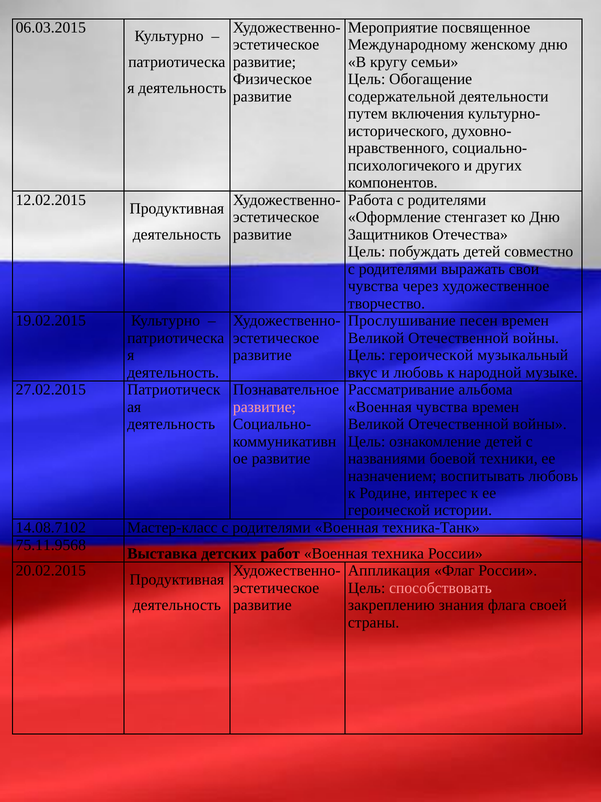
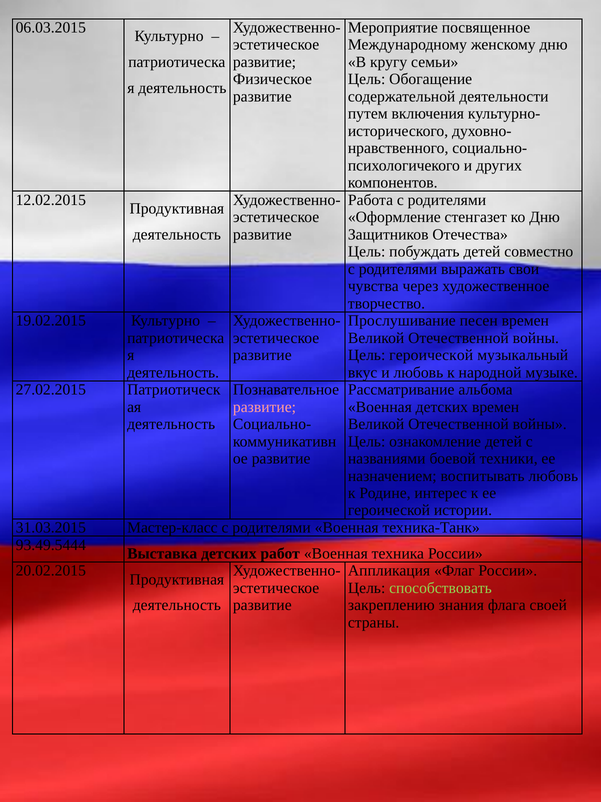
Военная чувства: чувства -> детских (442, 407)
14.08.7102: 14.08.7102 -> 31.03.2015 (51, 527)
75.11.9568: 75.11.9568 -> 93.49.5444 (51, 544)
способствовать colour: pink -> light green (441, 588)
